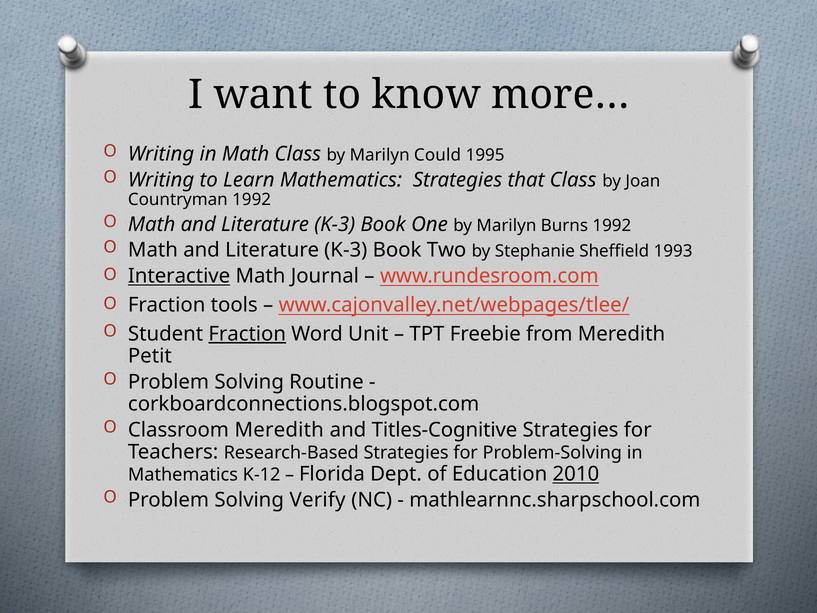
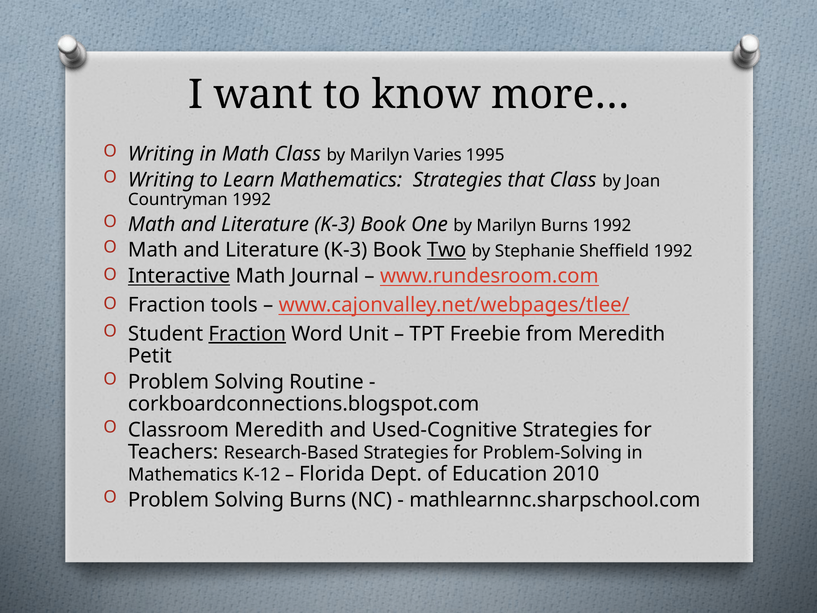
Could: Could -> Varies (438, 155)
Two underline: none -> present (447, 250)
Sheffield 1993: 1993 -> 1992 (673, 251)
Titles-Cognitive: Titles-Cognitive -> Used-Cognitive (444, 430)
2010 underline: present -> none (576, 474)
Solving Verify: Verify -> Burns (318, 500)
